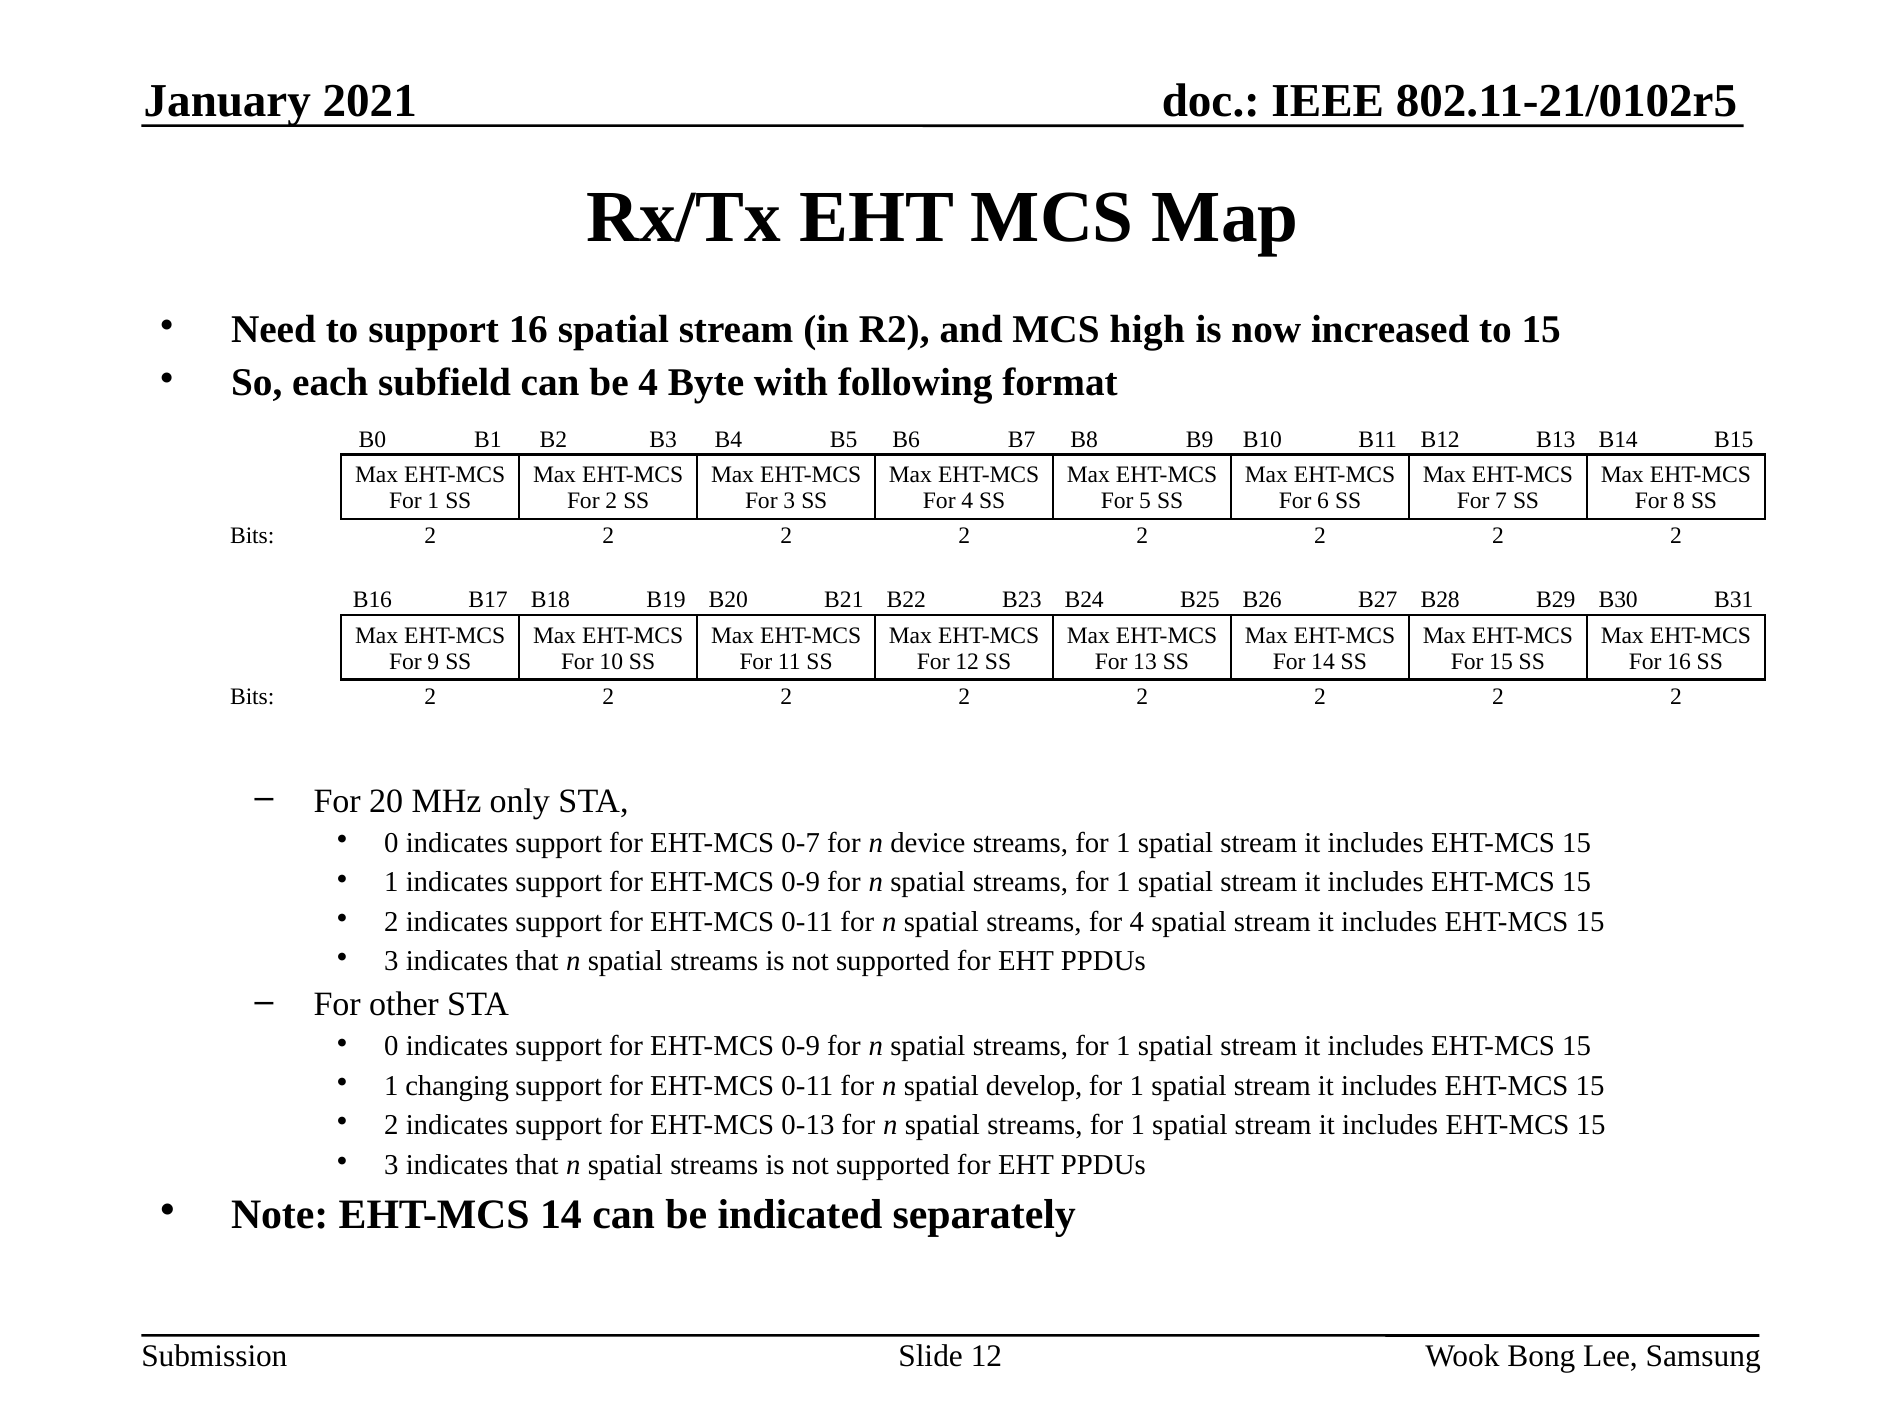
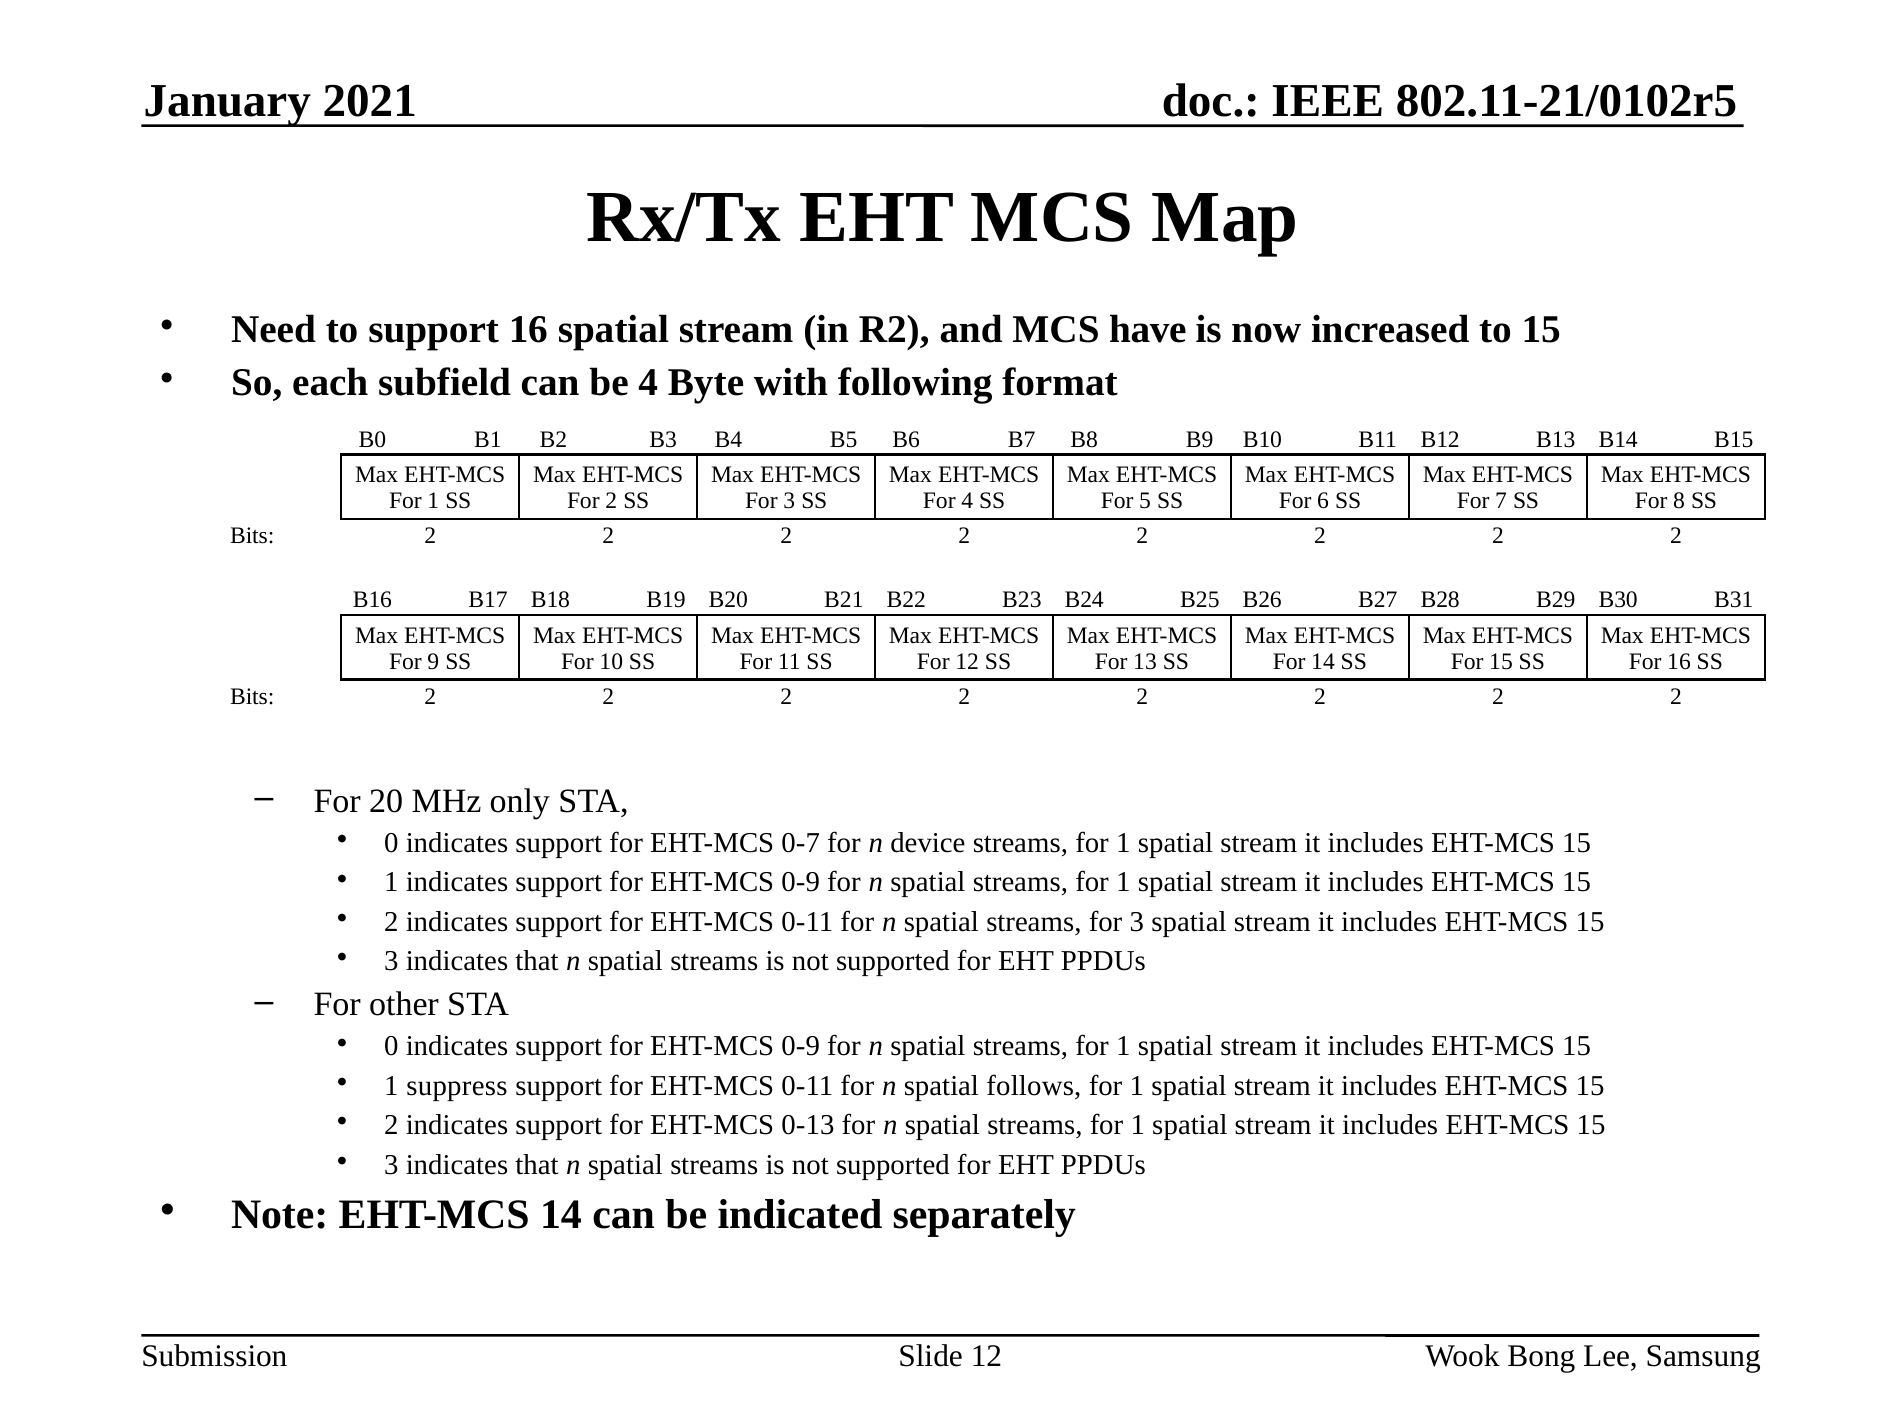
high: high -> have (1148, 330)
streams for 4: 4 -> 3 (1137, 922)
changing: changing -> suppress (457, 1086)
develop: develop -> follows (1034, 1086)
